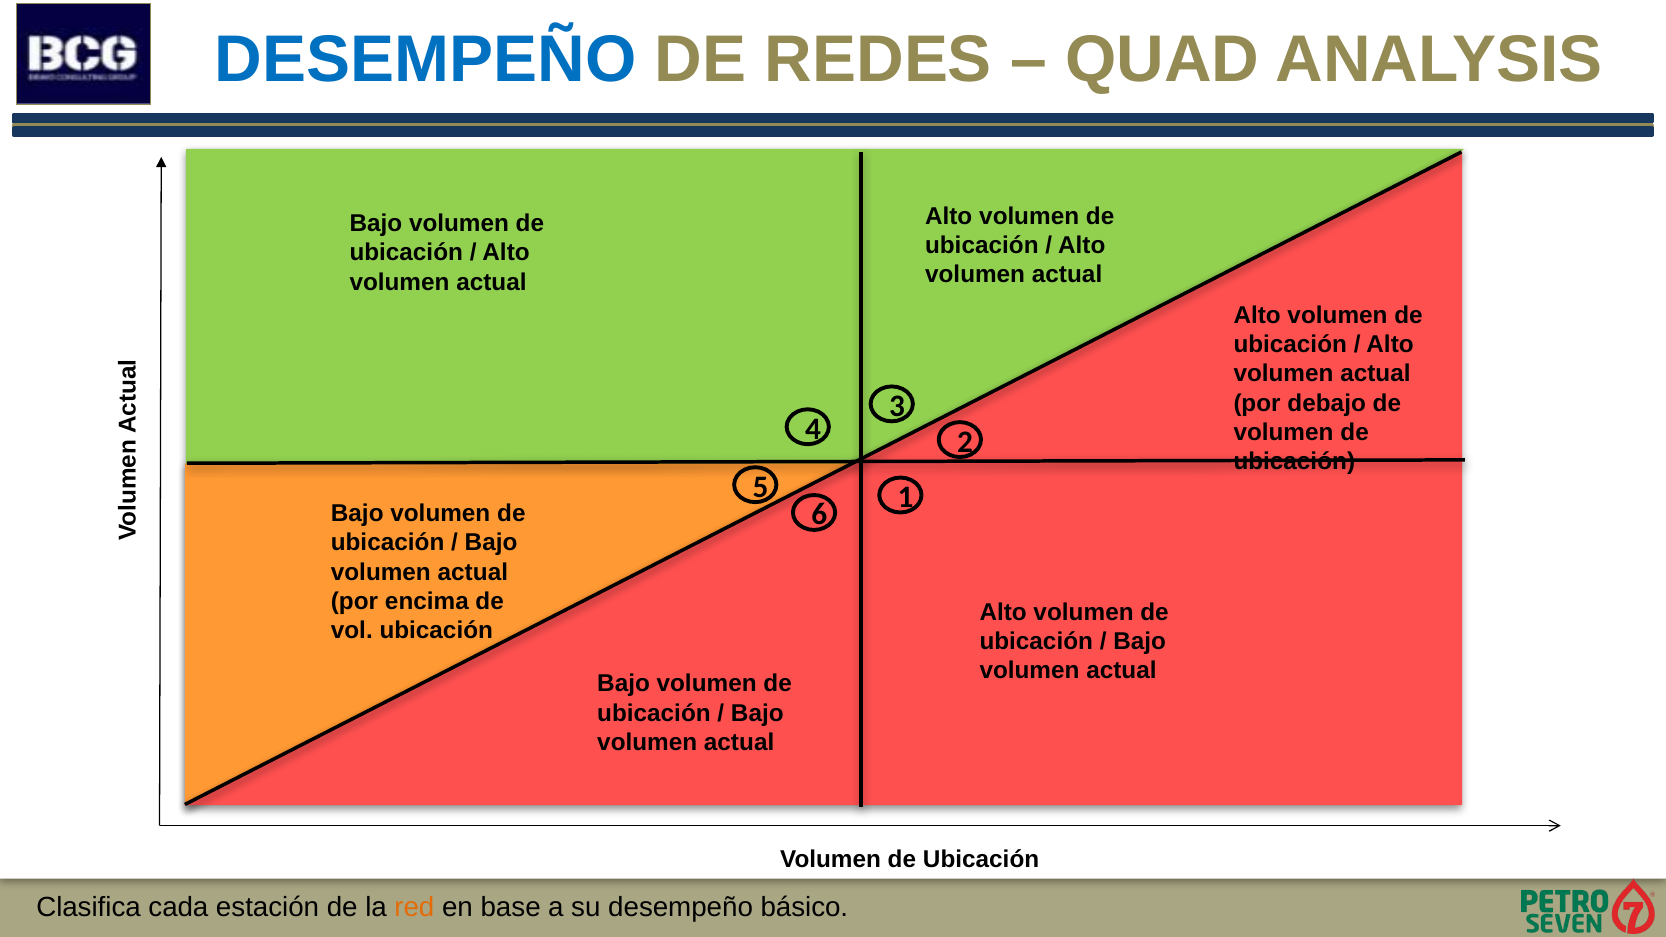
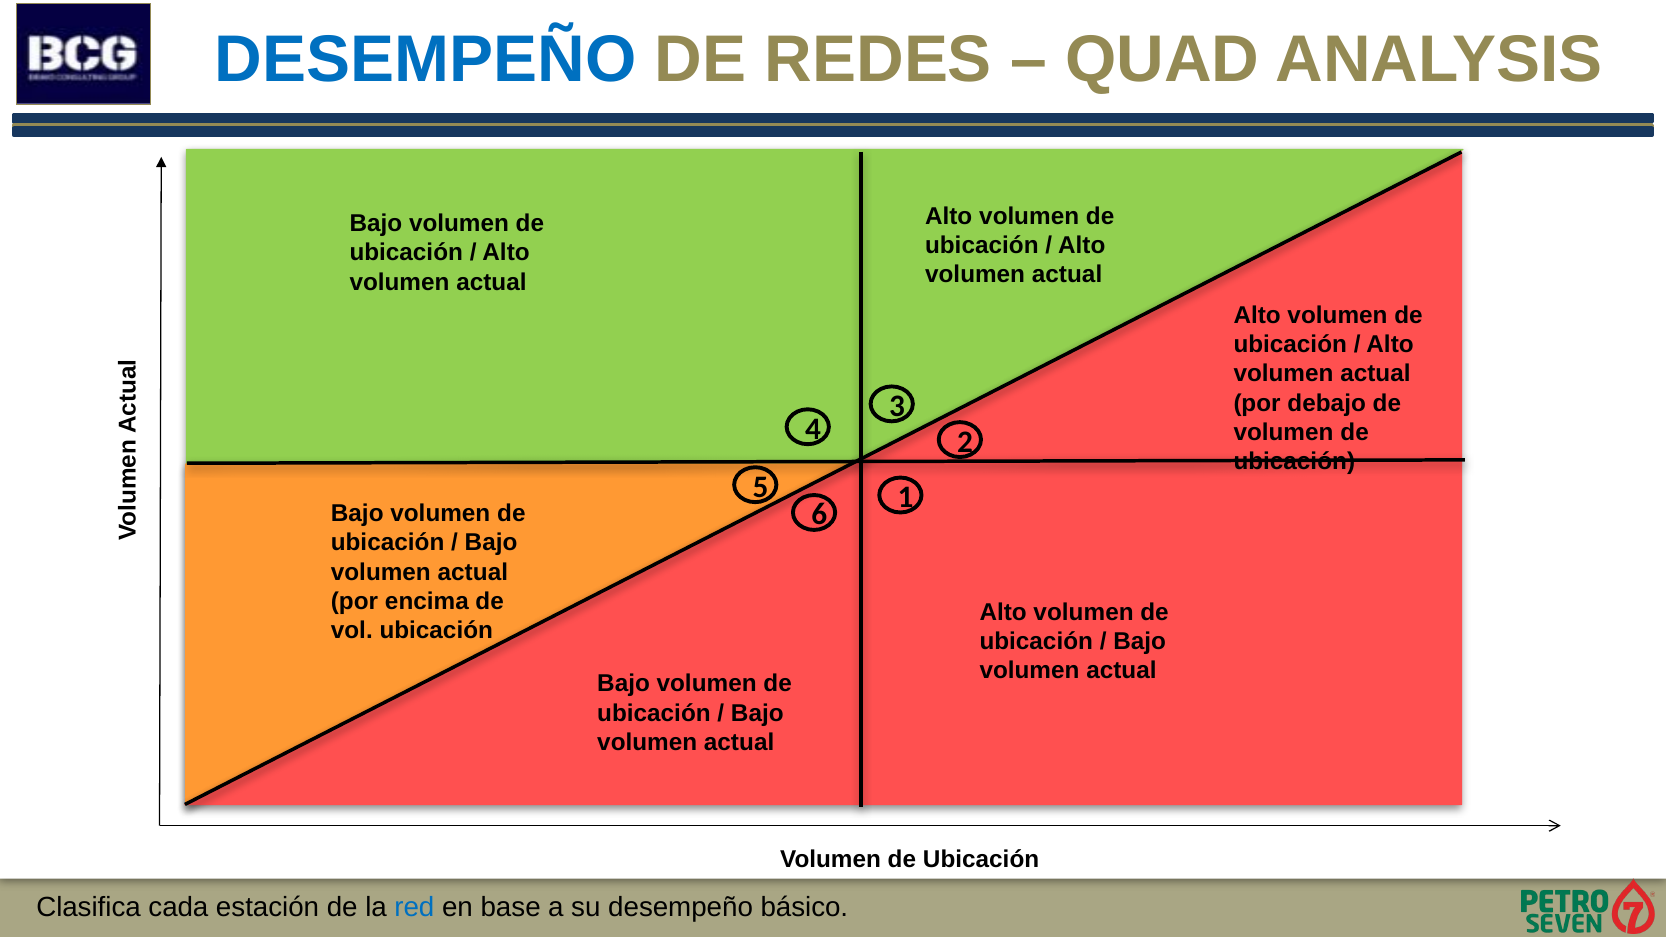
red colour: orange -> blue (414, 908)
